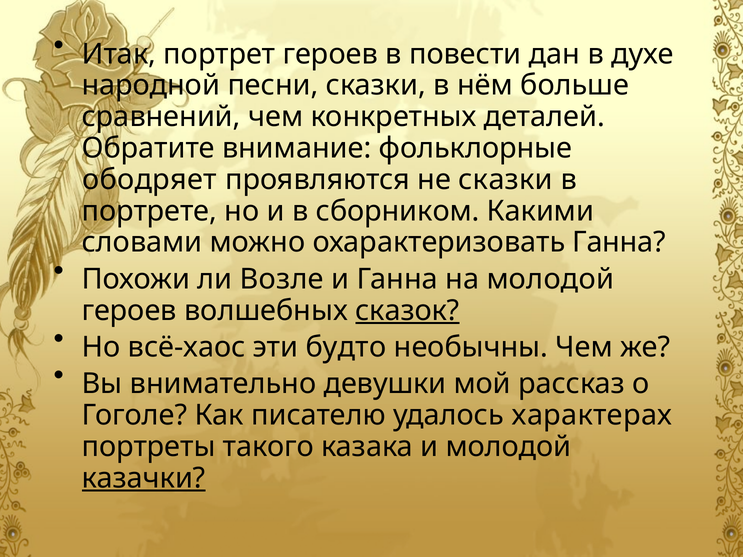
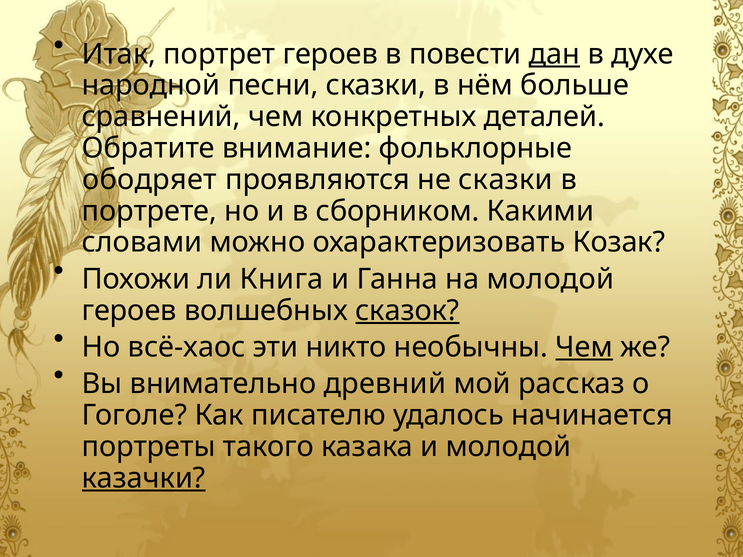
дан underline: none -> present (555, 54)
охарактеризовать Ганна: Ганна -> Козак (619, 243)
Возле: Возле -> Книга (282, 279)
будто: будто -> никто (346, 347)
Чем underline: none -> present (584, 347)
девушки: девушки -> древний (385, 384)
характерах: характерах -> начинается (592, 415)
